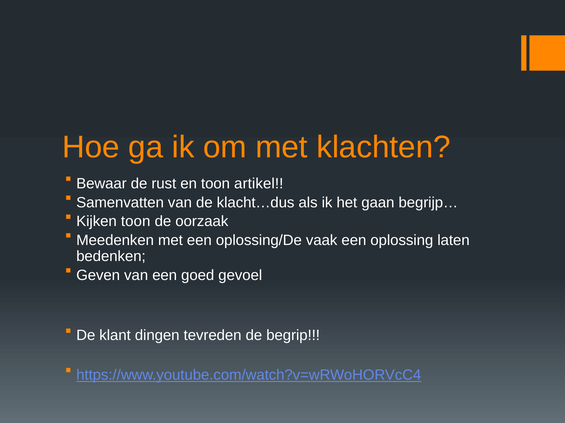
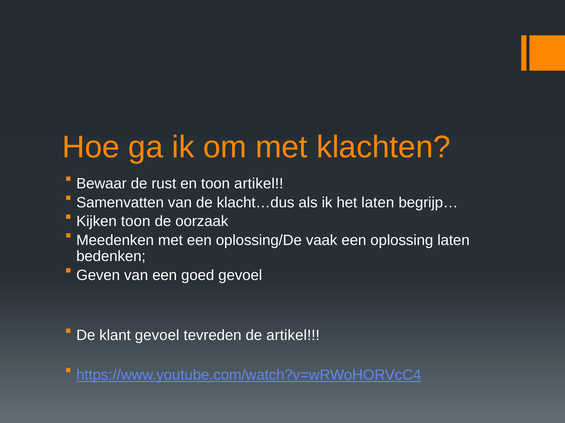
het gaan: gaan -> laten (378, 203)
klant dingen: dingen -> gevoel (157, 336)
de begrip: begrip -> artikel (293, 336)
